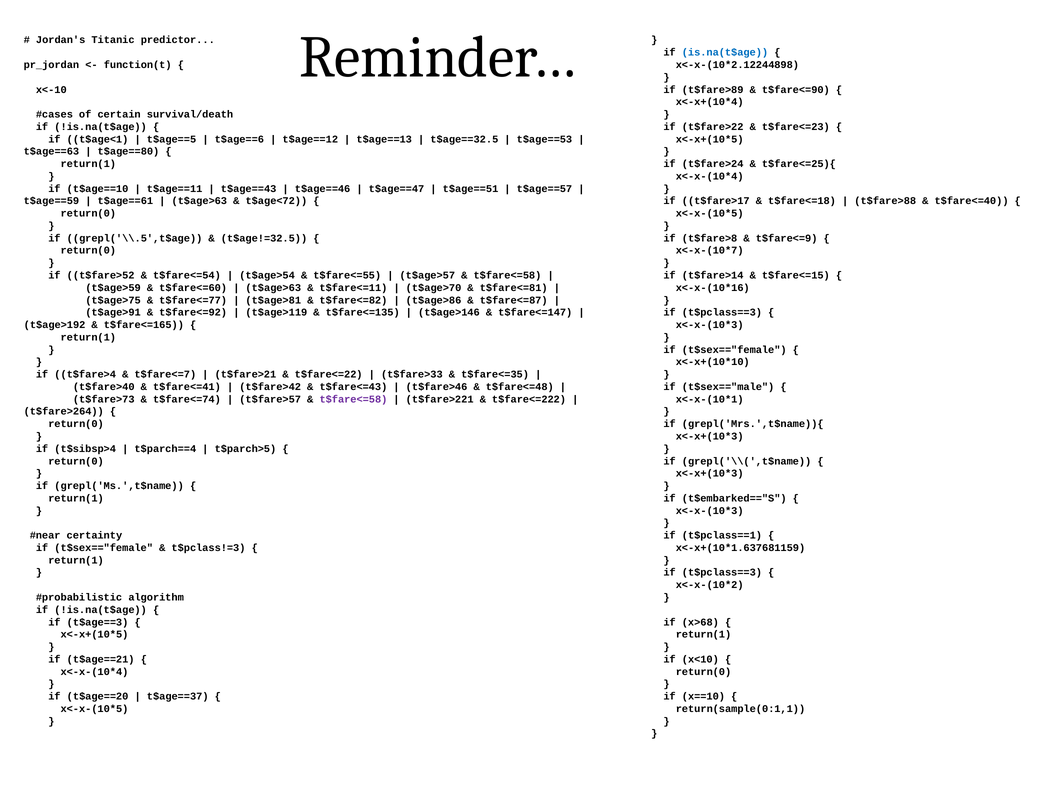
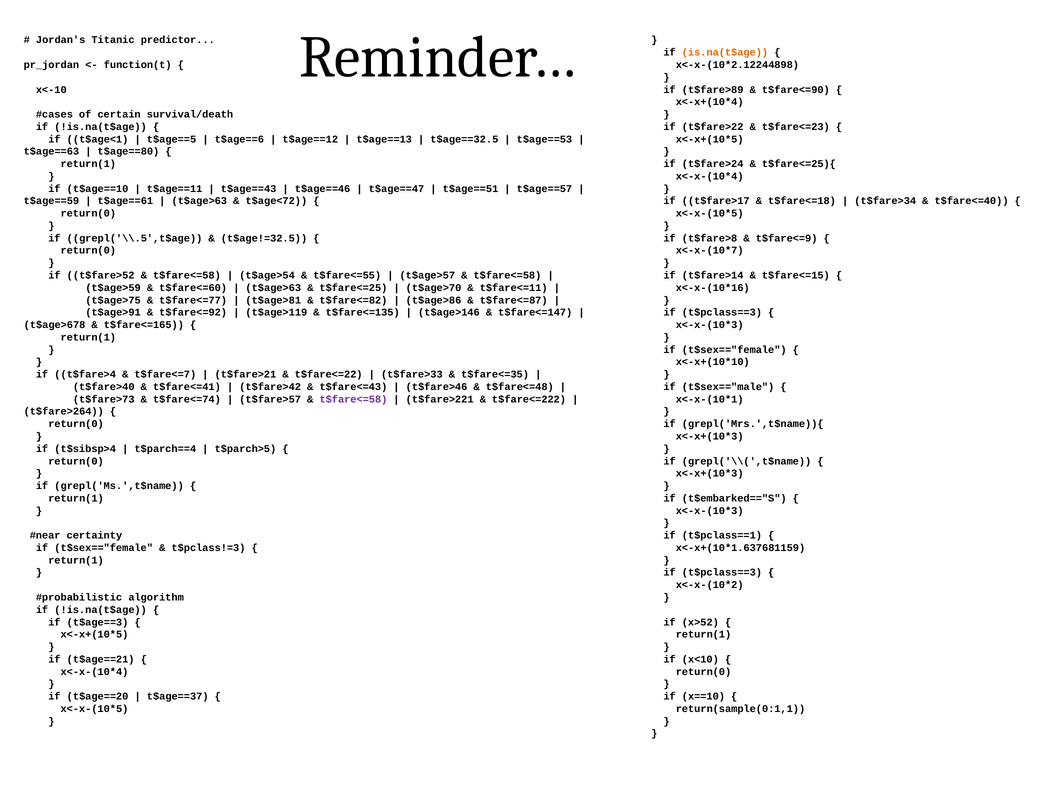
is.na(t$age colour: blue -> orange (725, 52)
t$fare>88: t$fare>88 -> t$fare>34 (885, 201)
t$fare<=54: t$fare<=54 -> t$fare<=58 (187, 275)
t$fare<=11: t$fare<=11 -> t$fare<=25 (353, 288)
t$fare<=81: t$fare<=81 -> t$fare<=11 (514, 288)
t$age>192: t$age>192 -> t$age>678 (55, 325)
x>68: x>68 -> x>52 (700, 622)
